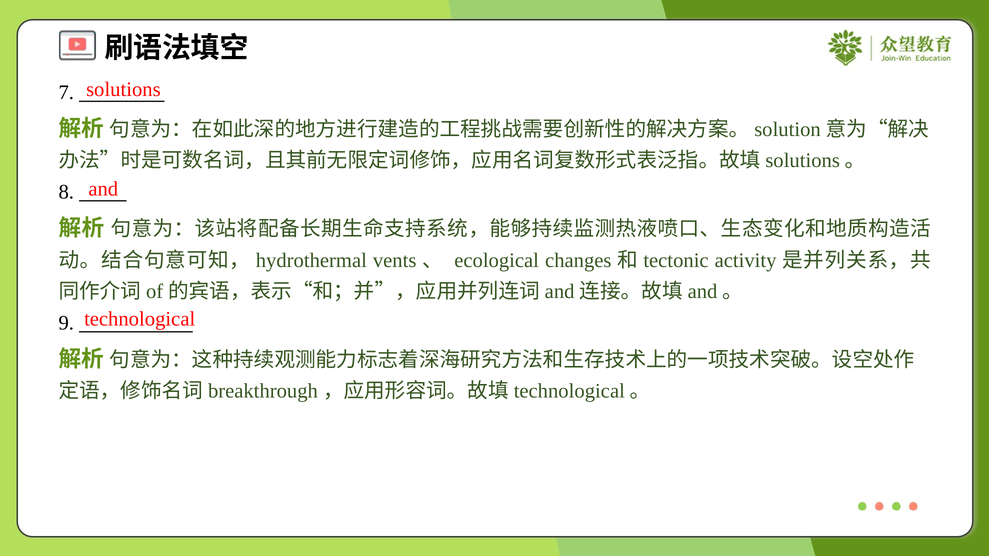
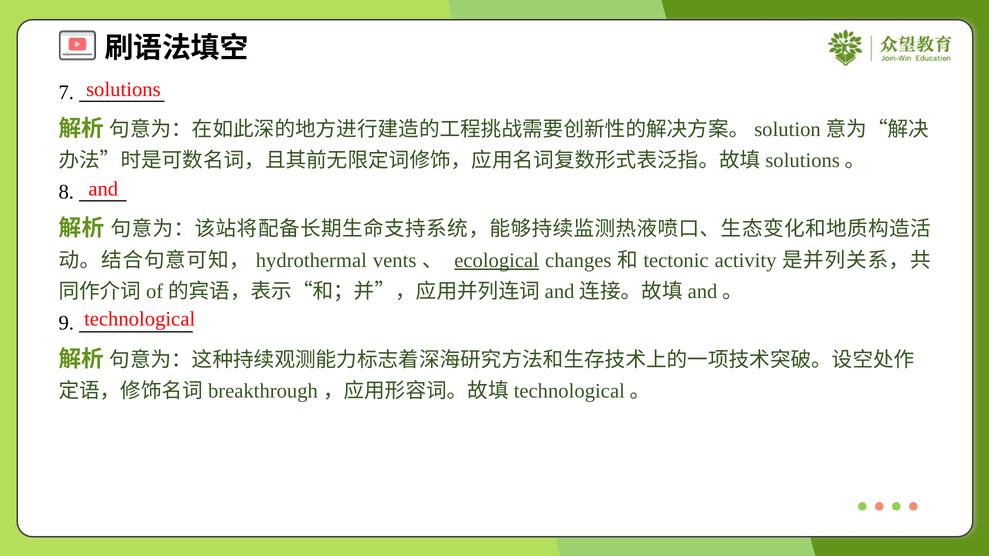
ecological underline: none -> present (497, 261)
